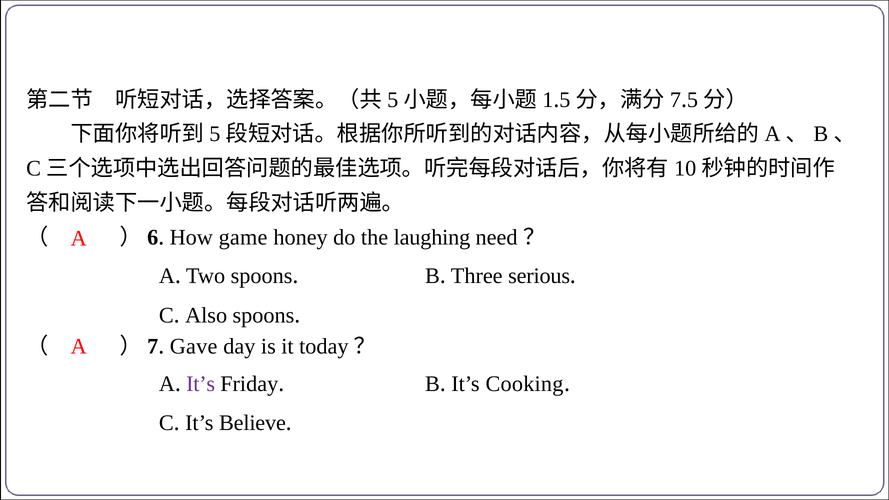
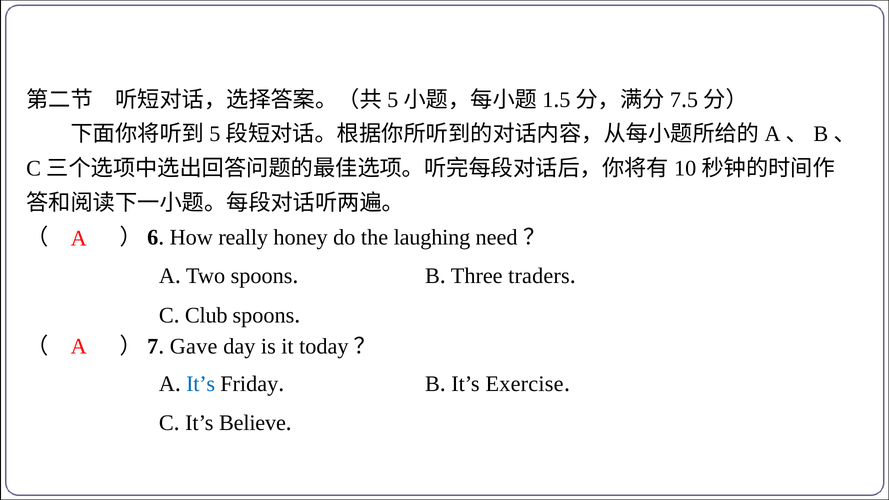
game: game -> really (243, 237)
serious: serious -> traders (539, 276)
Also: Also -> Club (206, 315)
It’s colour: purple -> blue (201, 384)
Cooking: Cooking -> Exercise (525, 384)
